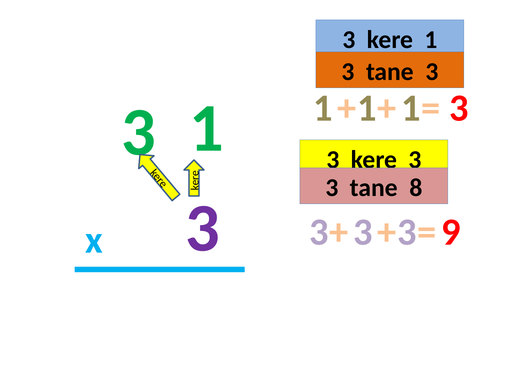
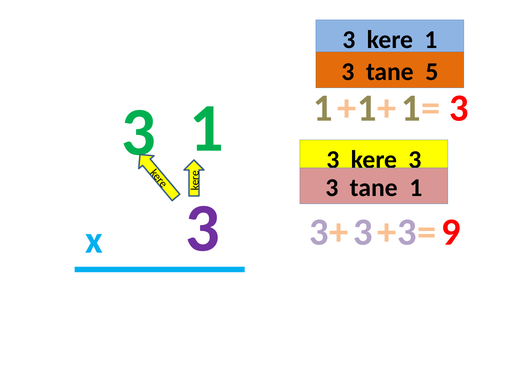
tane 3: 3 -> 5 (432, 72)
tane 8: 8 -> 1 (416, 188)
